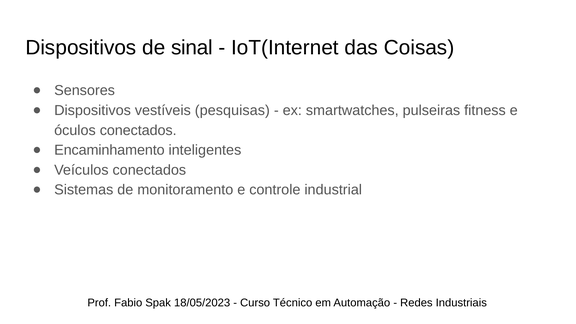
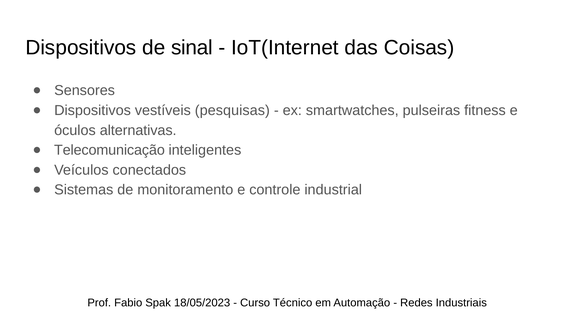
óculos conectados: conectados -> alternativas (138, 130)
Encaminhamento: Encaminhamento -> Telecomunicação (109, 150)
